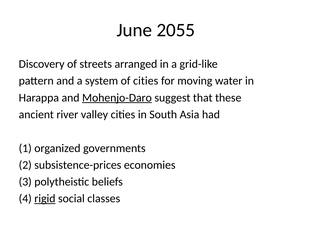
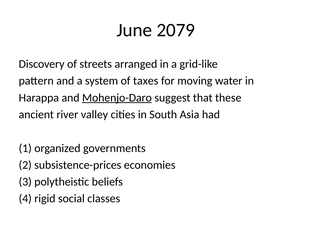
2055: 2055 -> 2079 (176, 30)
of cities: cities -> taxes (146, 81)
rigid underline: present -> none (45, 199)
